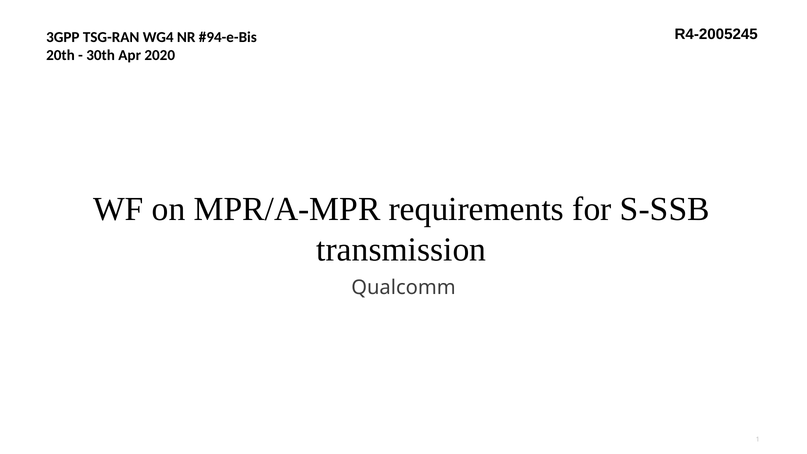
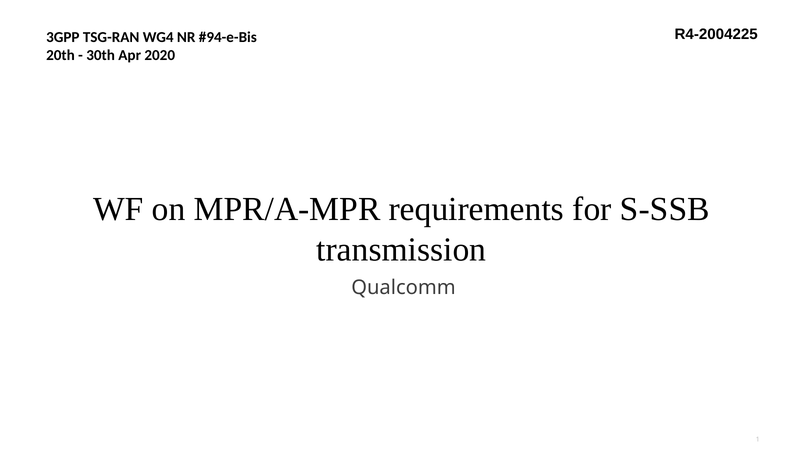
R4-2005245: R4-2005245 -> R4-2004225 (716, 34)
